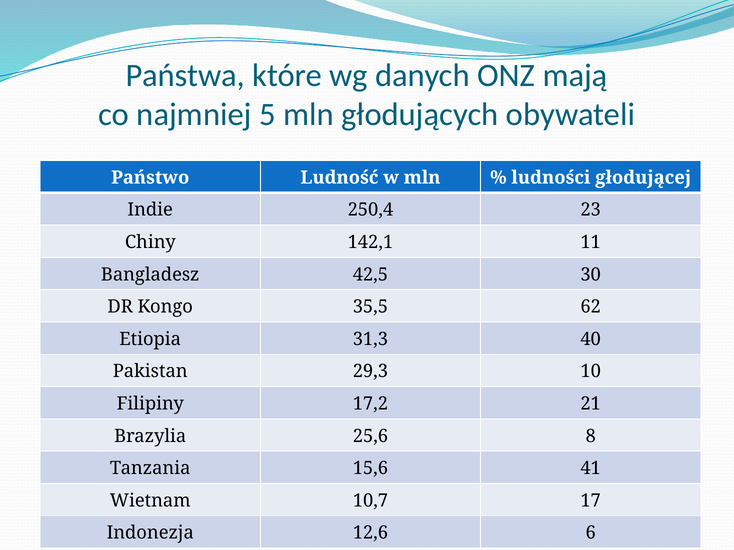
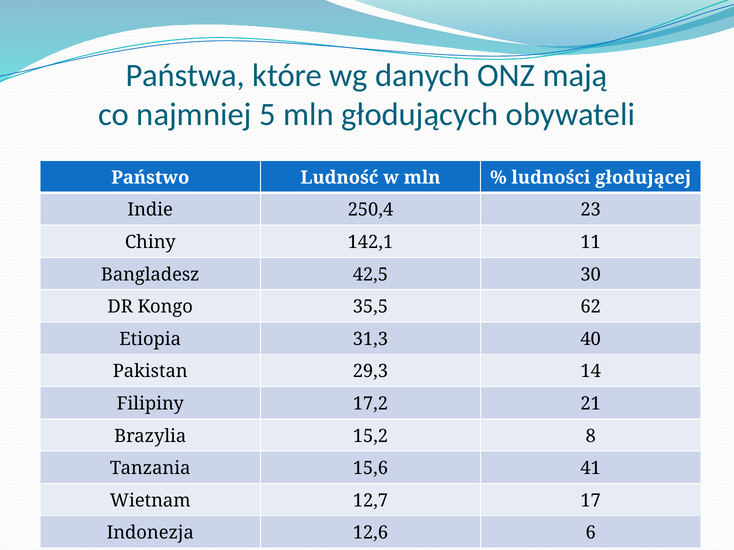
10: 10 -> 14 (591, 372)
25,6: 25,6 -> 15,2 (370, 436)
10,7: 10,7 -> 12,7 (370, 501)
